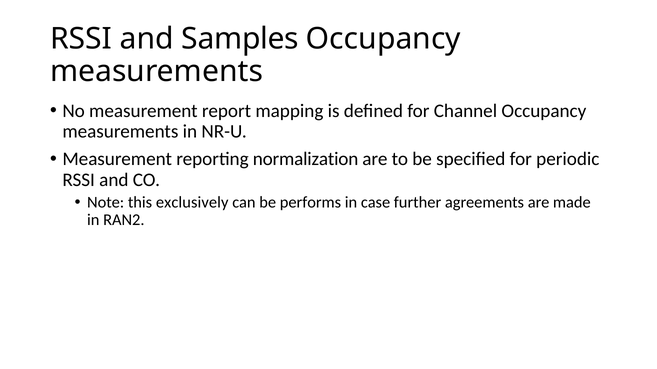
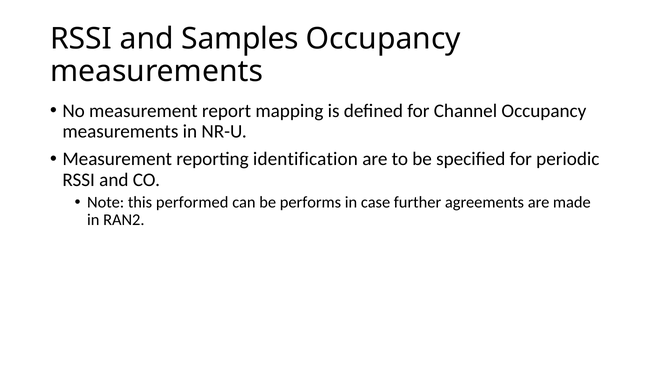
normalization: normalization -> identification (305, 159)
exclusively: exclusively -> performed (192, 203)
